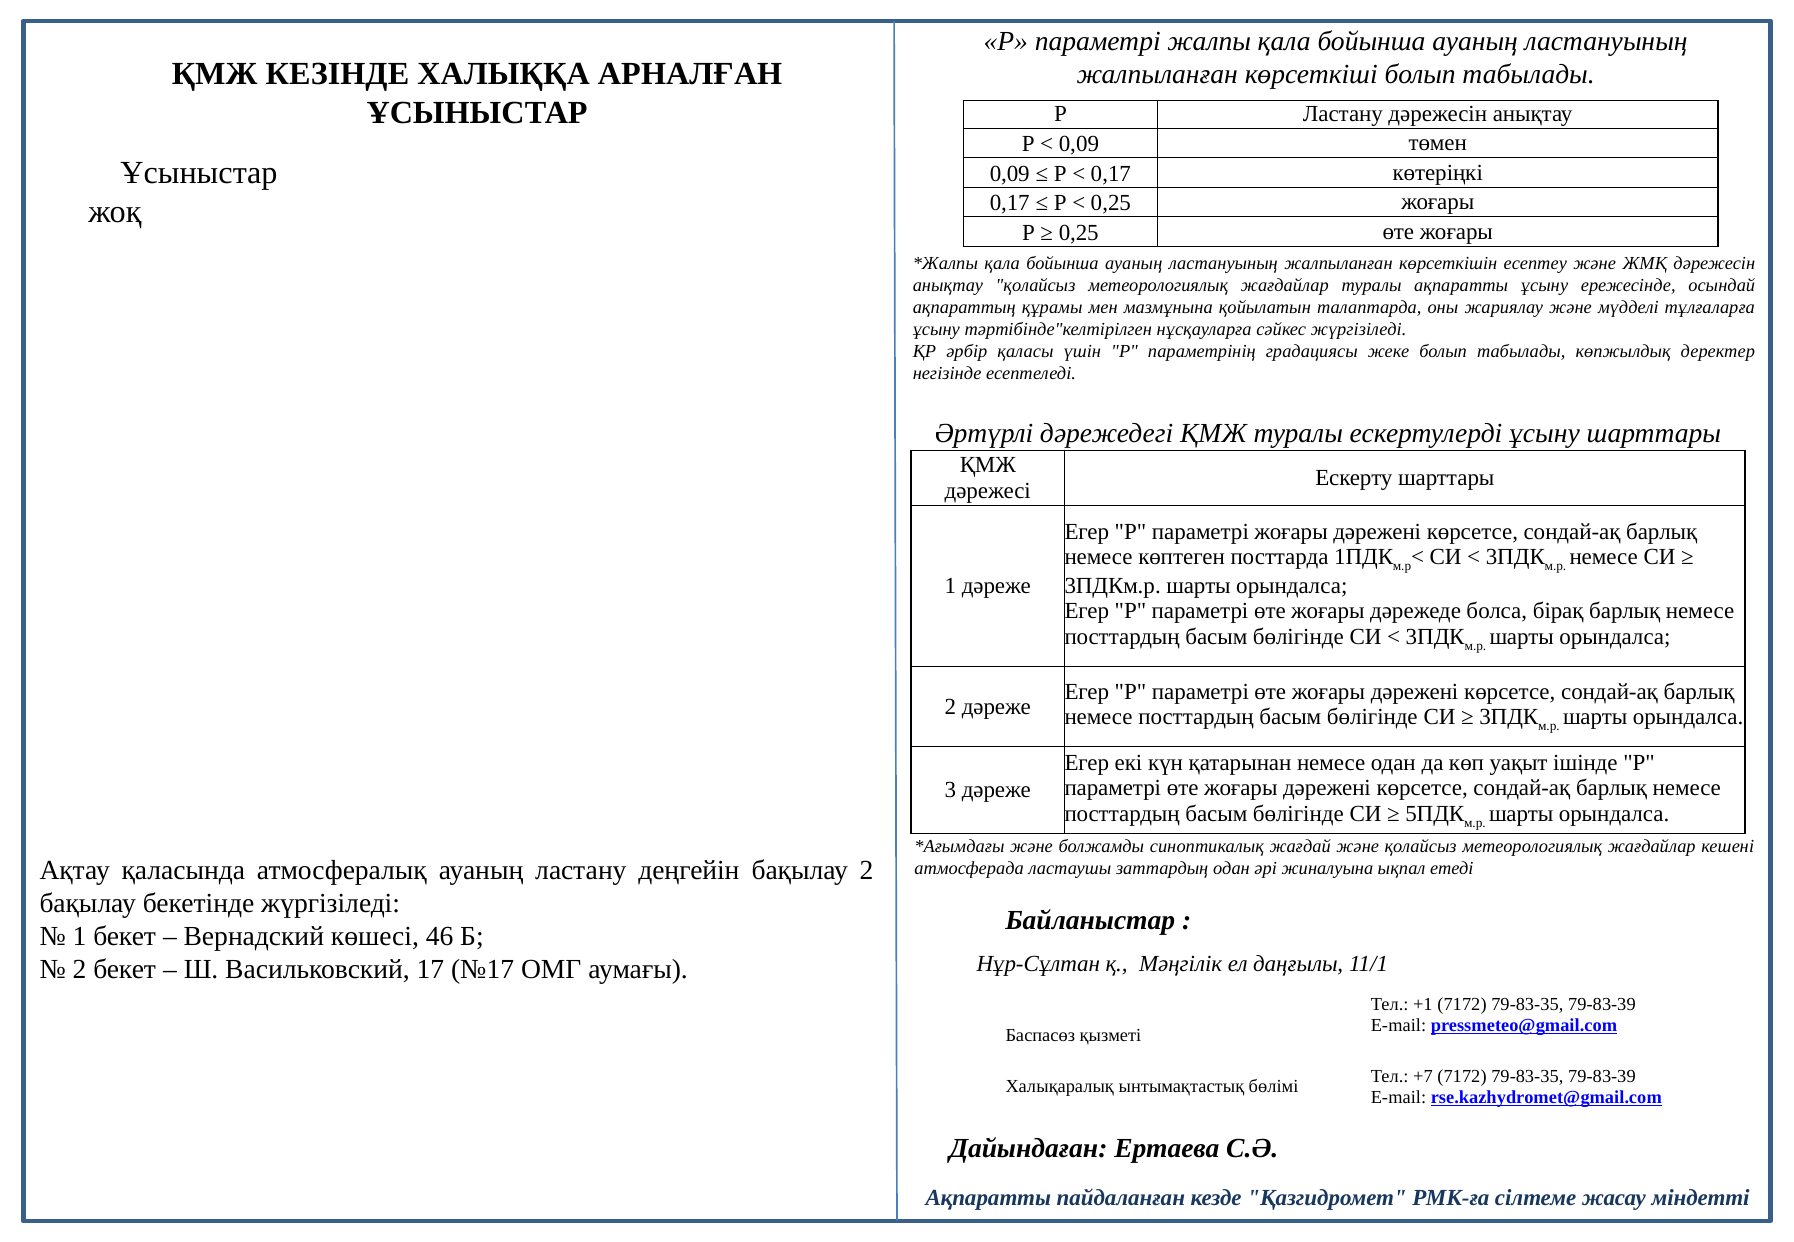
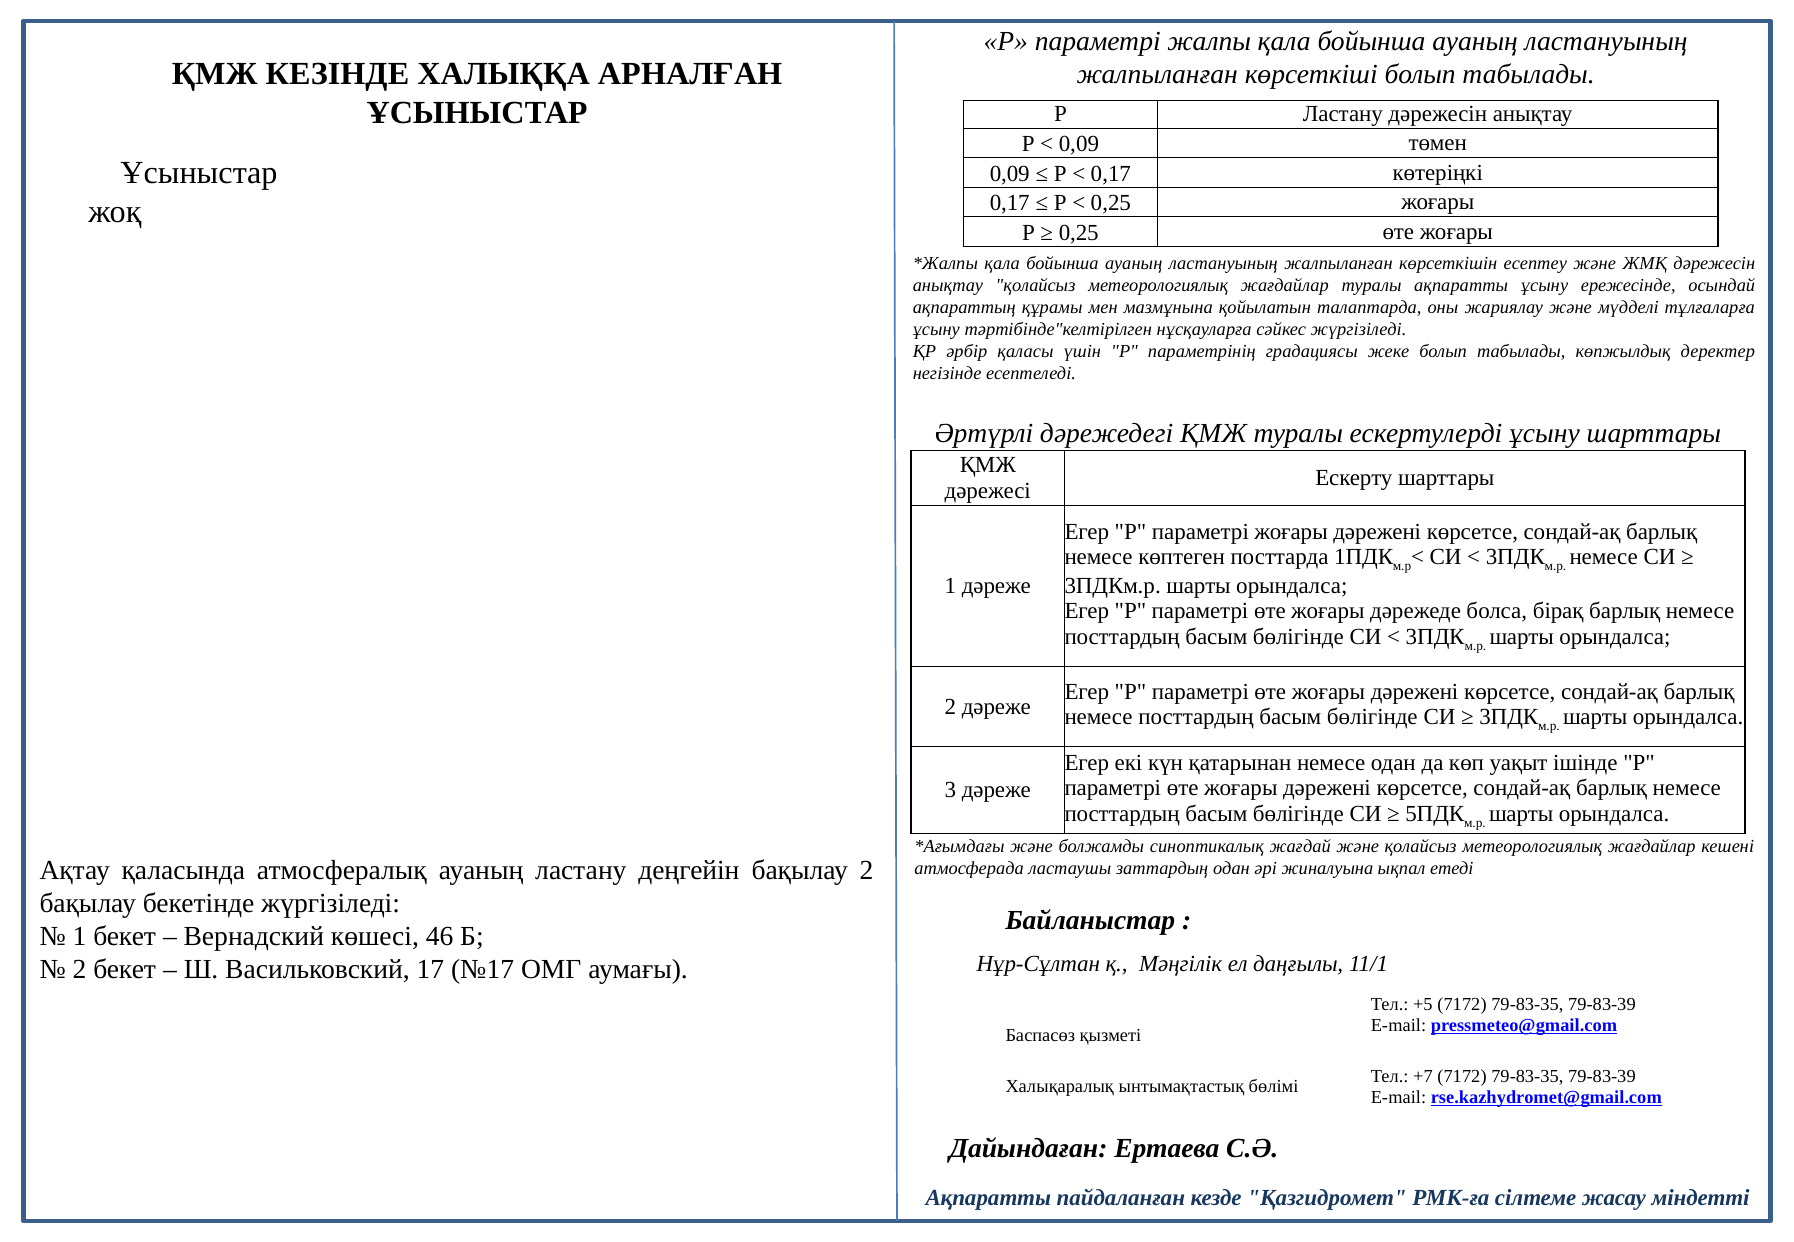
+1: +1 -> +5 (1423, 1005)
